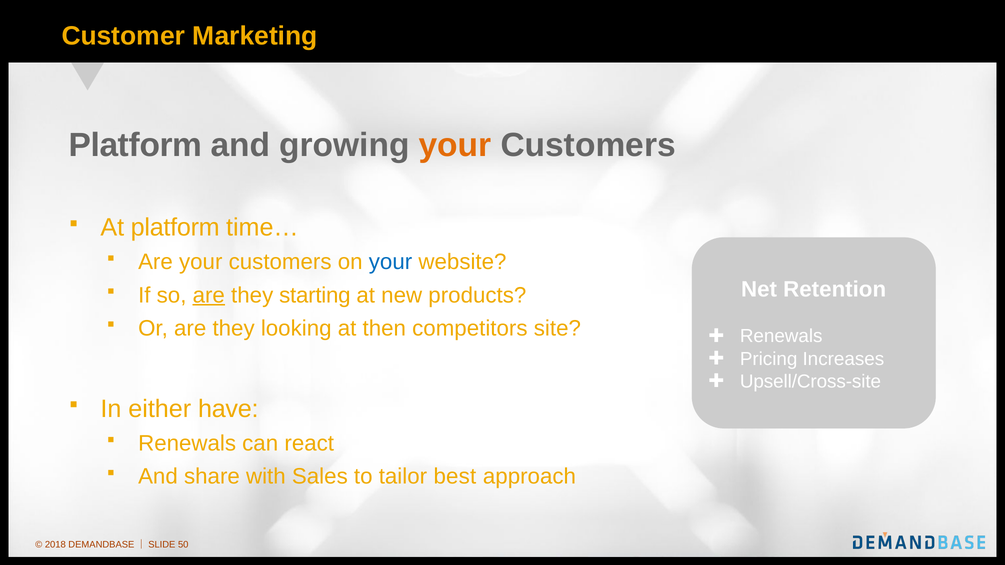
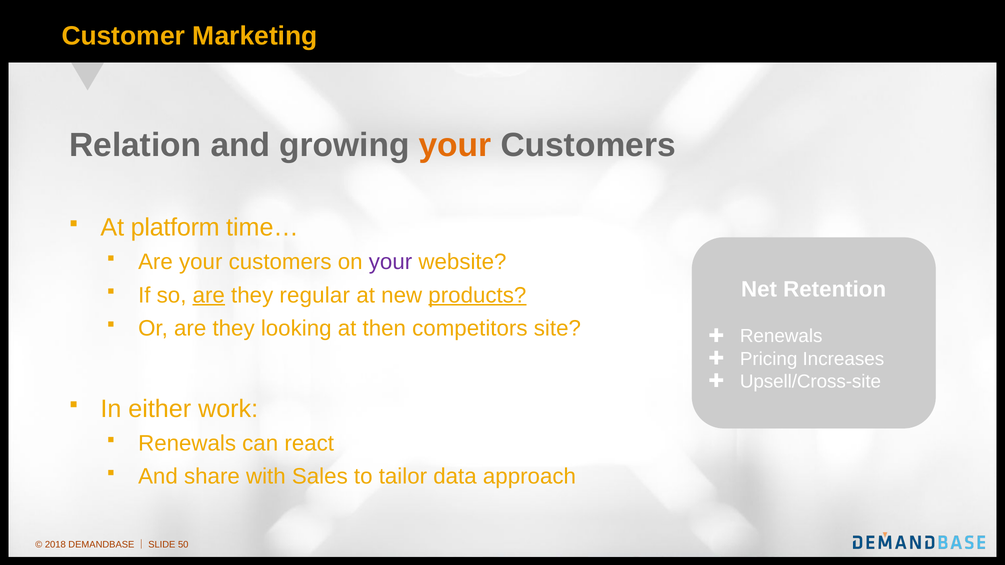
Platform: Platform -> Relation (135, 145)
your colour: blue -> purple (391, 262)
starting: starting -> regular (315, 295)
products underline: none -> present (477, 295)
have: have -> work (228, 409)
best: best -> data (455, 477)
